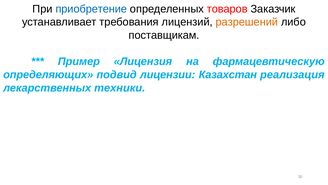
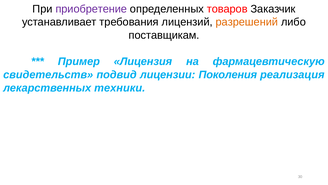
приобретение colour: blue -> purple (91, 9)
определяющих: определяющих -> свидетельств (48, 75)
Казахстан: Казахстан -> Поколения (228, 75)
